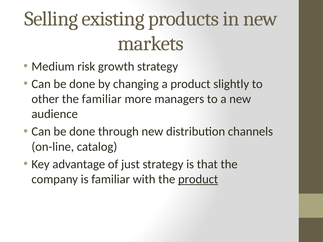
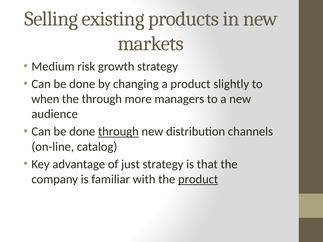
other: other -> when (45, 99)
the familiar: familiar -> through (102, 99)
through underline: none -> present (118, 132)
